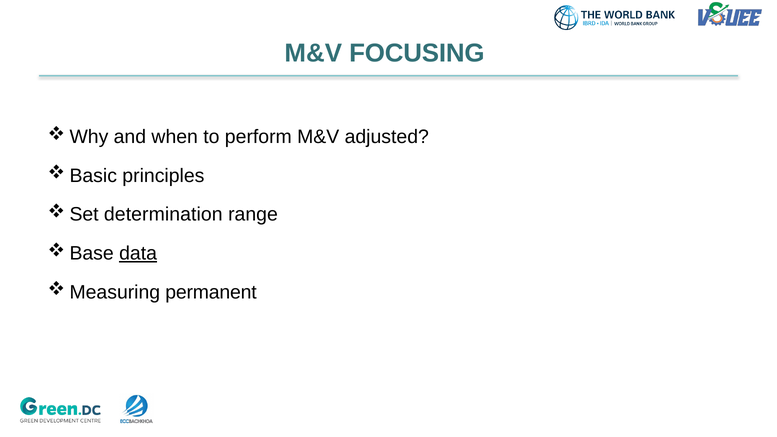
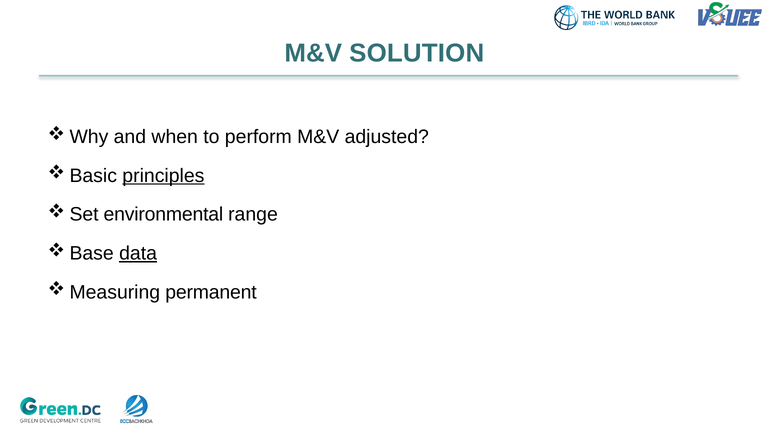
FOCUSING: FOCUSING -> SOLUTION (417, 53)
principles underline: none -> present (163, 176)
determination: determination -> environmental (163, 215)
